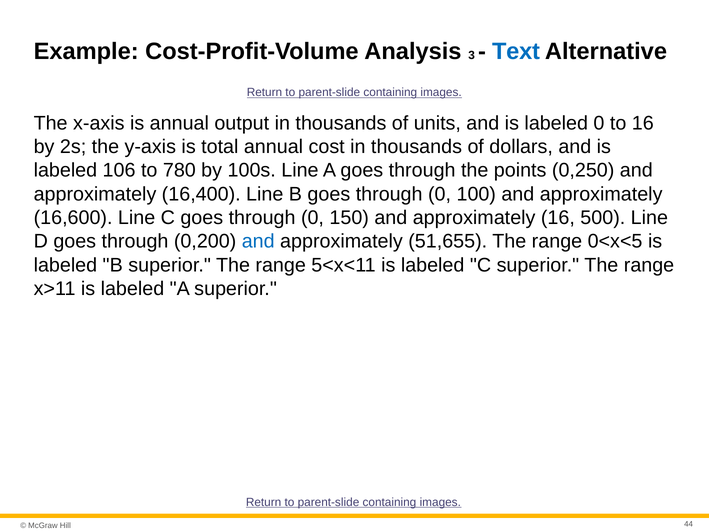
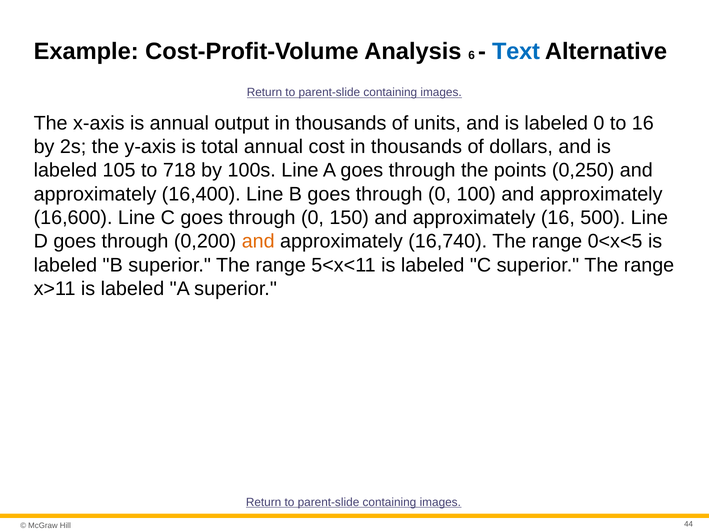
3: 3 -> 6 (472, 56)
106: 106 -> 105 (119, 170)
780: 780 -> 718 (179, 170)
and colour: blue -> orange (258, 241)
51,655: 51,655 -> 16,740 (448, 241)
